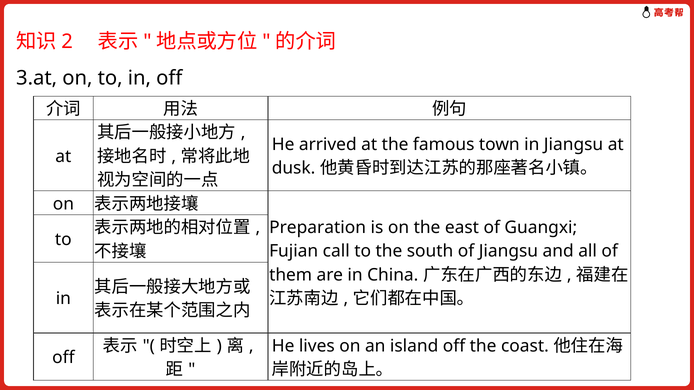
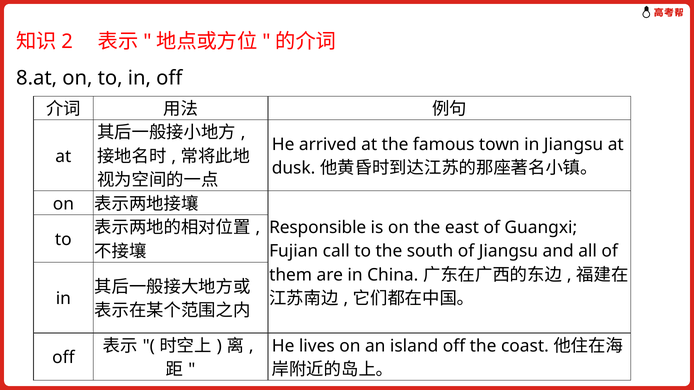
3.at: 3.at -> 8.at (37, 78)
Preparation: Preparation -> Responsible (318, 228)
